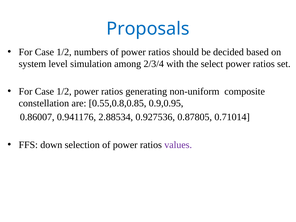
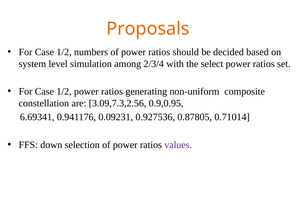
Proposals colour: blue -> orange (148, 29)
0.55,0.8,0.85: 0.55,0.8,0.85 -> 3.09,7.3,2.56 (118, 103)
0.86007: 0.86007 -> 6.69341 (37, 117)
2.88534: 2.88534 -> 0.09231 (116, 117)
